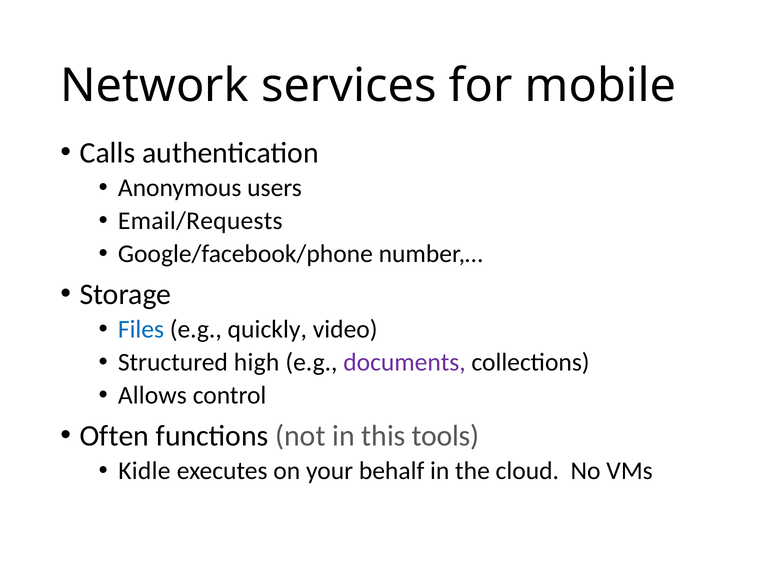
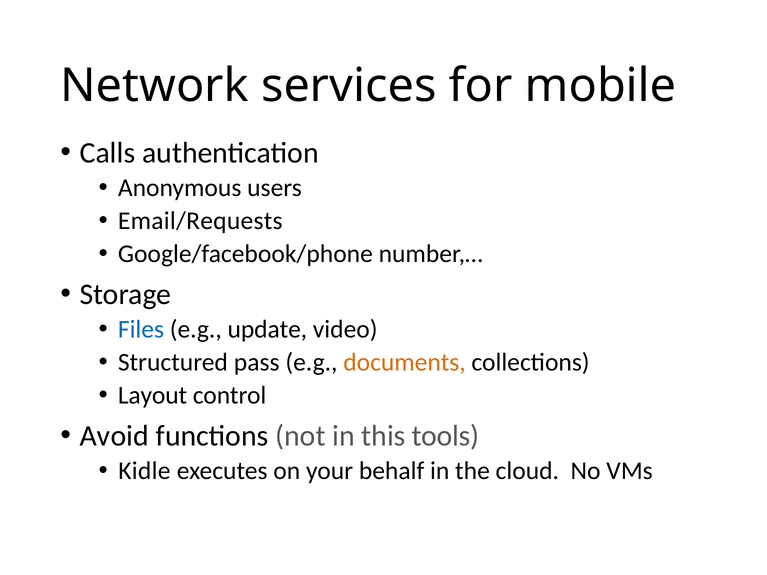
quickly: quickly -> update (267, 330)
high: high -> pass (257, 362)
documents colour: purple -> orange (404, 362)
Allows: Allows -> Layout (153, 395)
Often: Often -> Avoid (114, 436)
